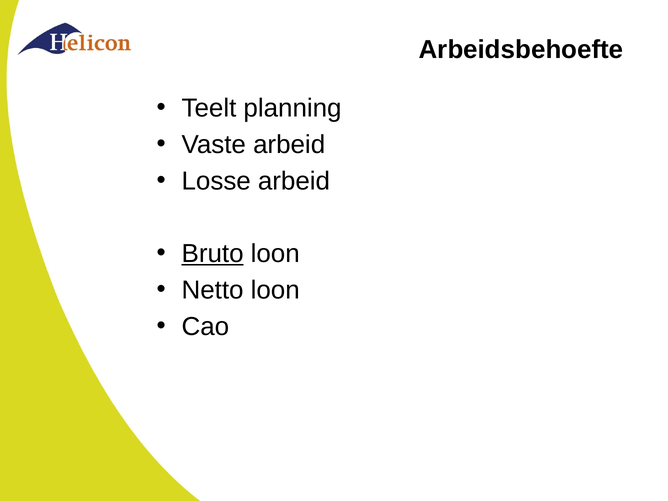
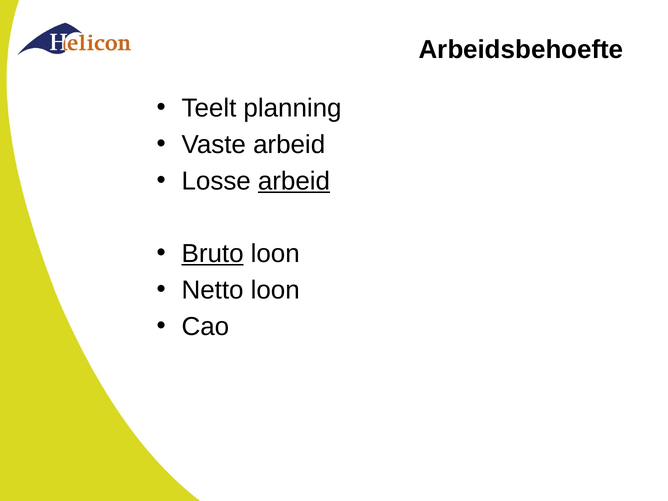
arbeid underline: none -> present (294, 181)
